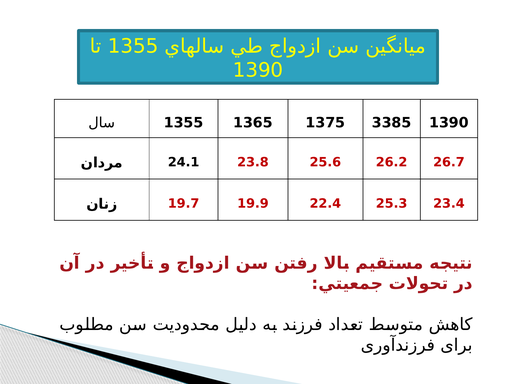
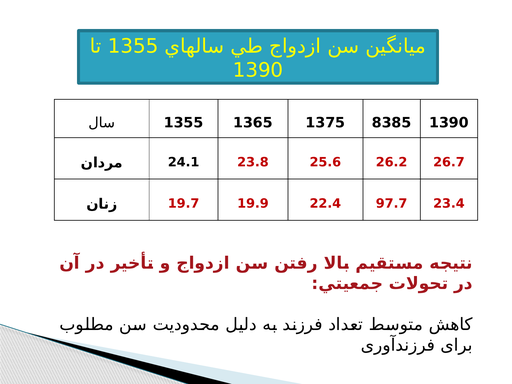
3385: 3385 -> 8385 (392, 123)
25.3: 25.3 -> 97.7 (392, 204)
